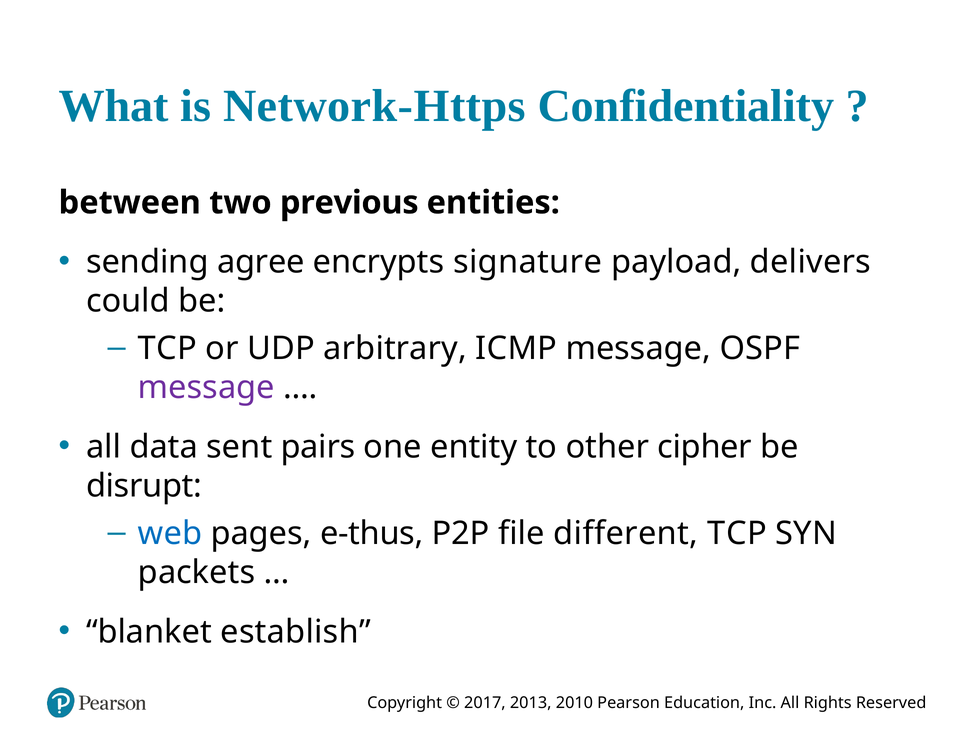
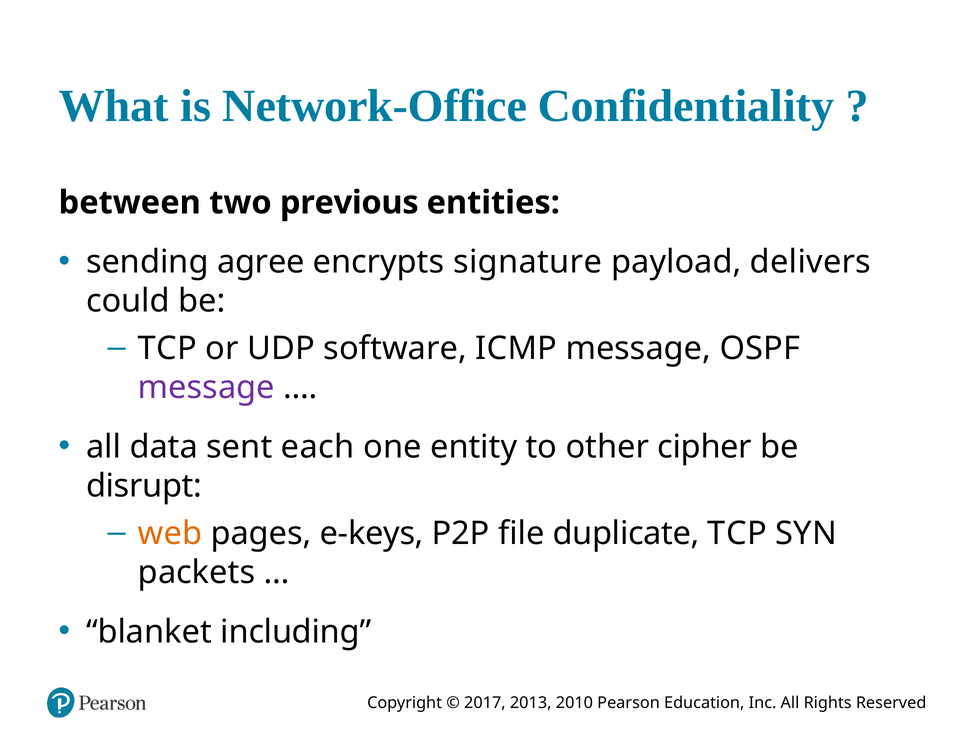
Network-Https: Network-Https -> Network-Office (375, 106)
arbitrary: arbitrary -> software (395, 349)
pairs: pairs -> each (318, 447)
web colour: blue -> orange (170, 534)
e-thus: e-thus -> e-keys (372, 534)
different: different -> duplicate (626, 534)
establish: establish -> including (296, 632)
